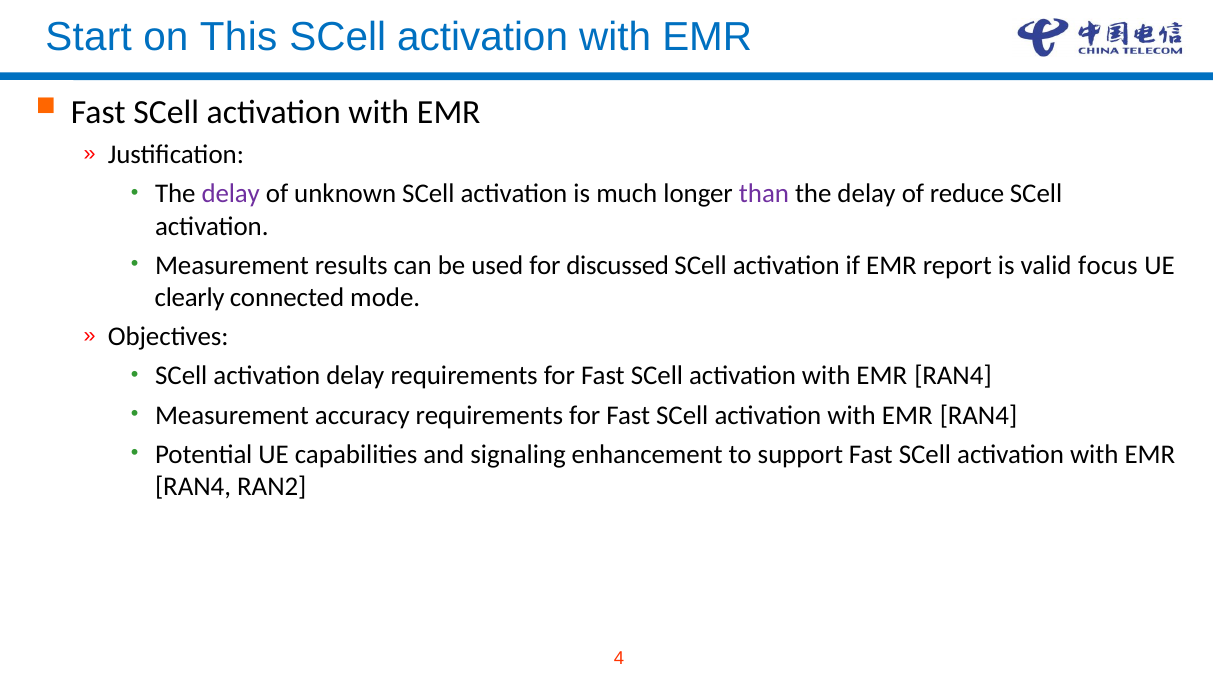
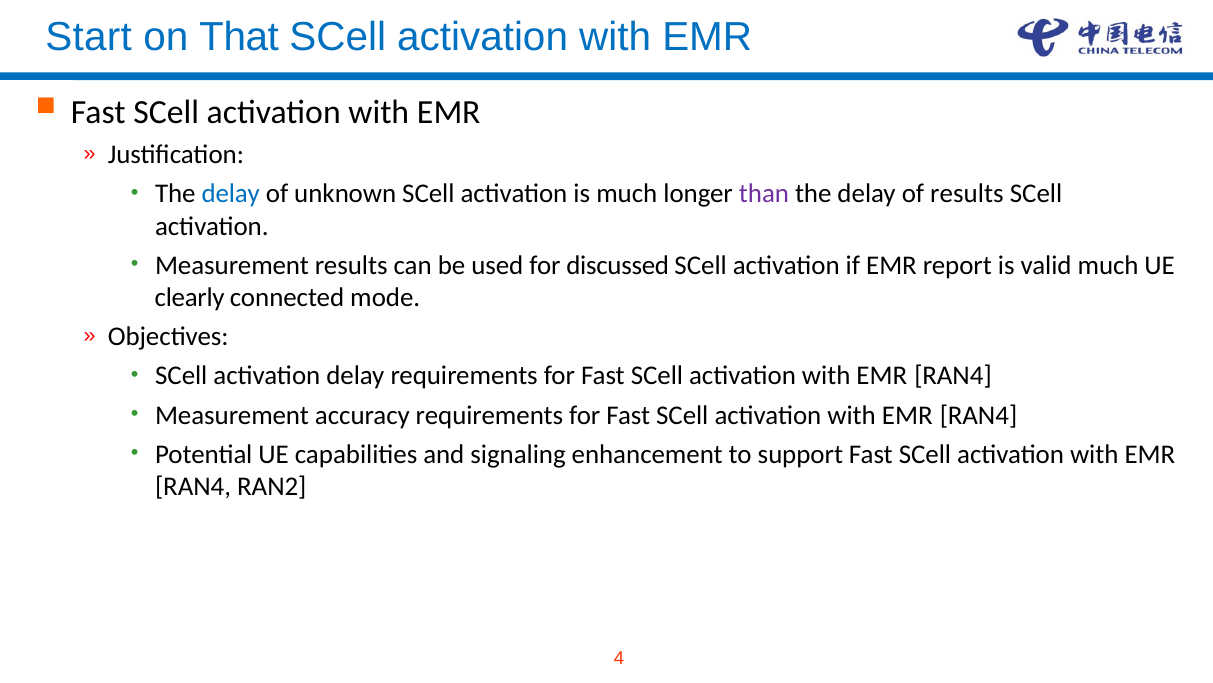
This: This -> That (239, 37)
delay colour: purple -> blue (231, 194)
of reduce: reduce -> results (967, 194)
valid focus: focus -> much (1108, 265)
